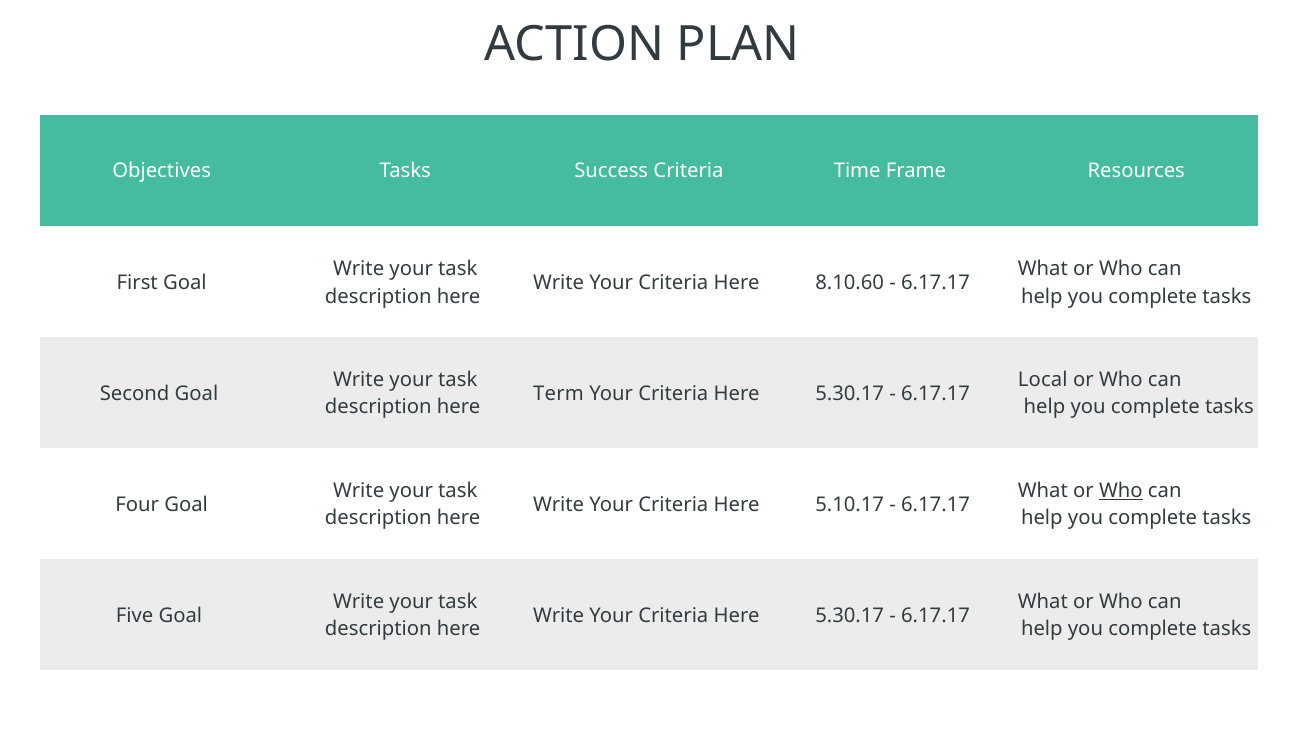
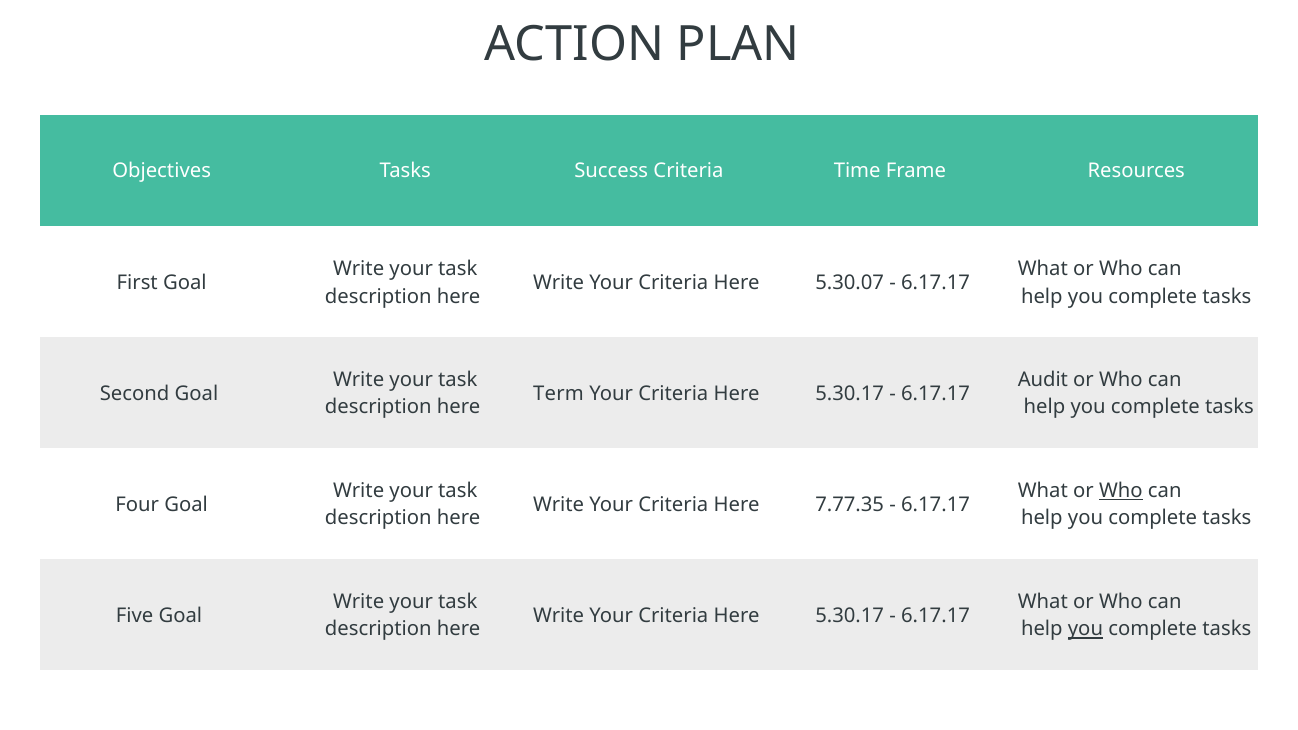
8.10.60: 8.10.60 -> 5.30.07 (850, 283)
Local: Local -> Audit (1043, 380)
5.10.17: 5.10.17 -> 7.77.35 (850, 505)
you underline: none -> present (1085, 629)
